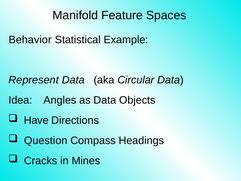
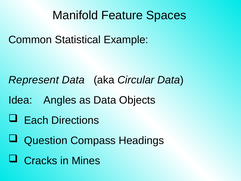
Behavior: Behavior -> Common (30, 40)
Have: Have -> Each (36, 120)
